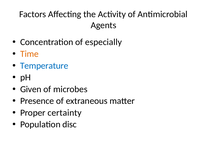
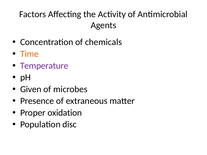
especially: especially -> chemicals (103, 42)
Temperature colour: blue -> purple (44, 66)
certainty: certainty -> oxidation (65, 113)
